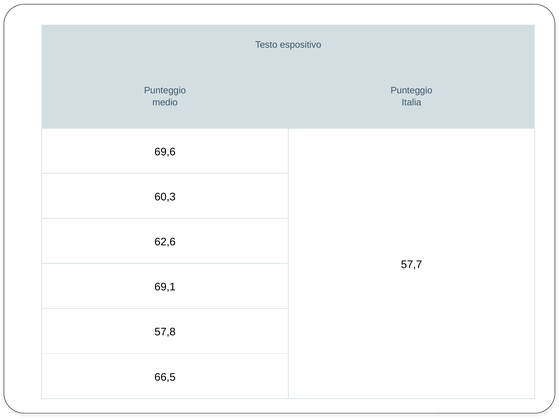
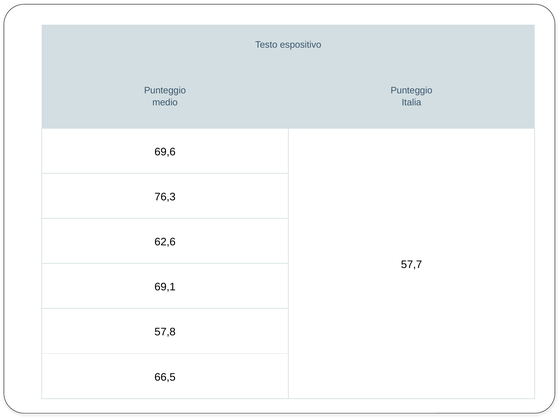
60,3: 60,3 -> 76,3 (165, 197)
